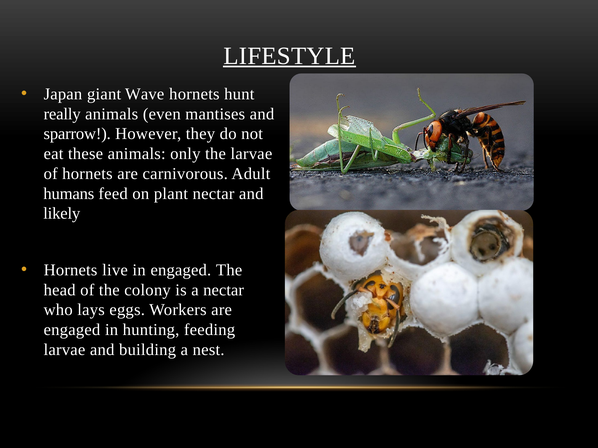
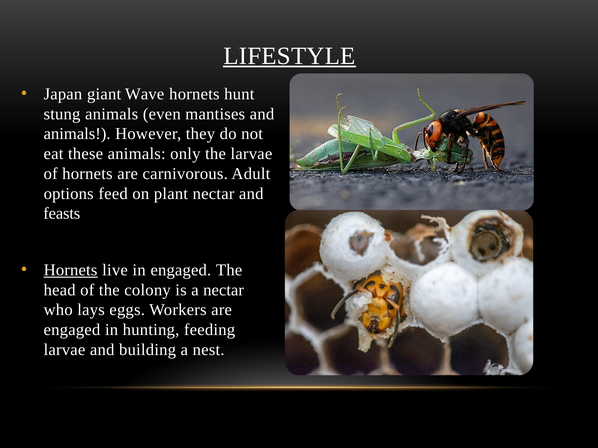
really: really -> stung (62, 114)
sparrow: sparrow -> animals (77, 134)
humans: humans -> options (69, 194)
likely: likely -> feasts (62, 214)
Hornets underline: none -> present (71, 270)
